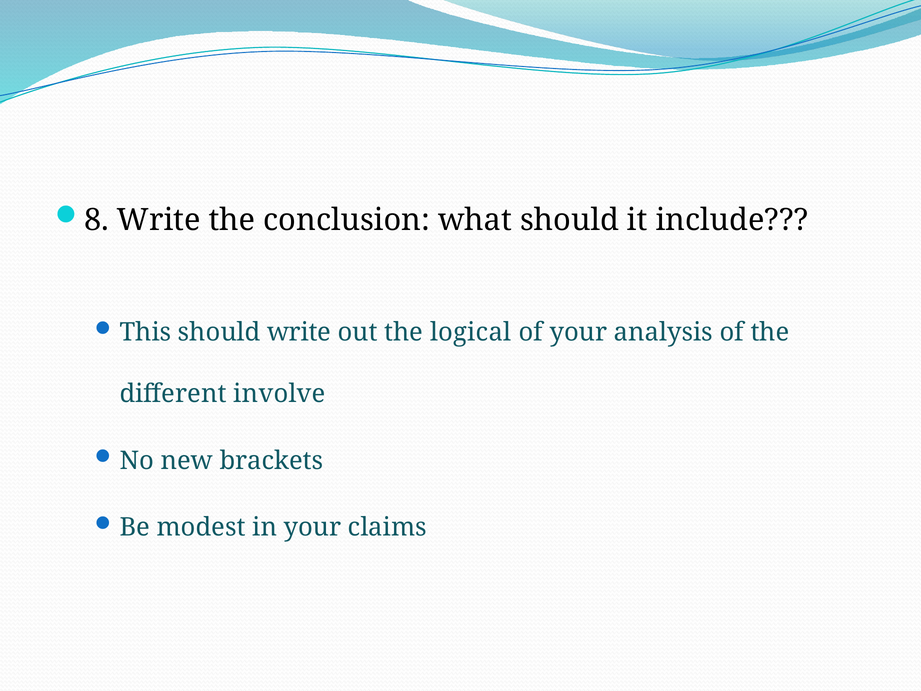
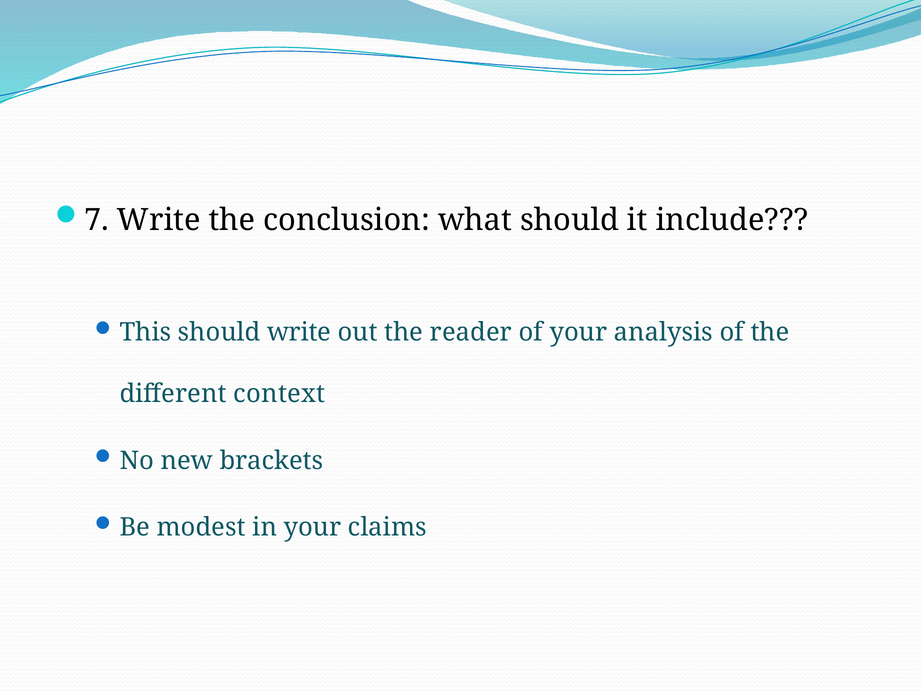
8: 8 -> 7 (97, 220)
logical: logical -> reader (471, 332)
involve: involve -> context (279, 394)
